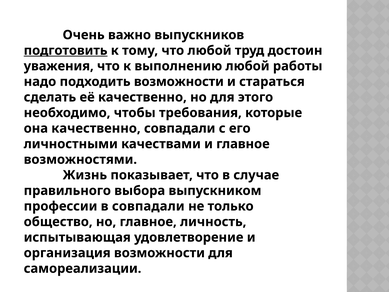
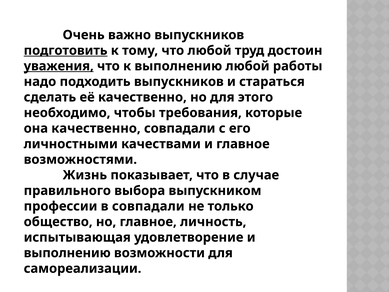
уважения underline: none -> present (59, 66)
подходить возможности: возможности -> выпускников (179, 82)
организация: организация -> выполнению (67, 253)
